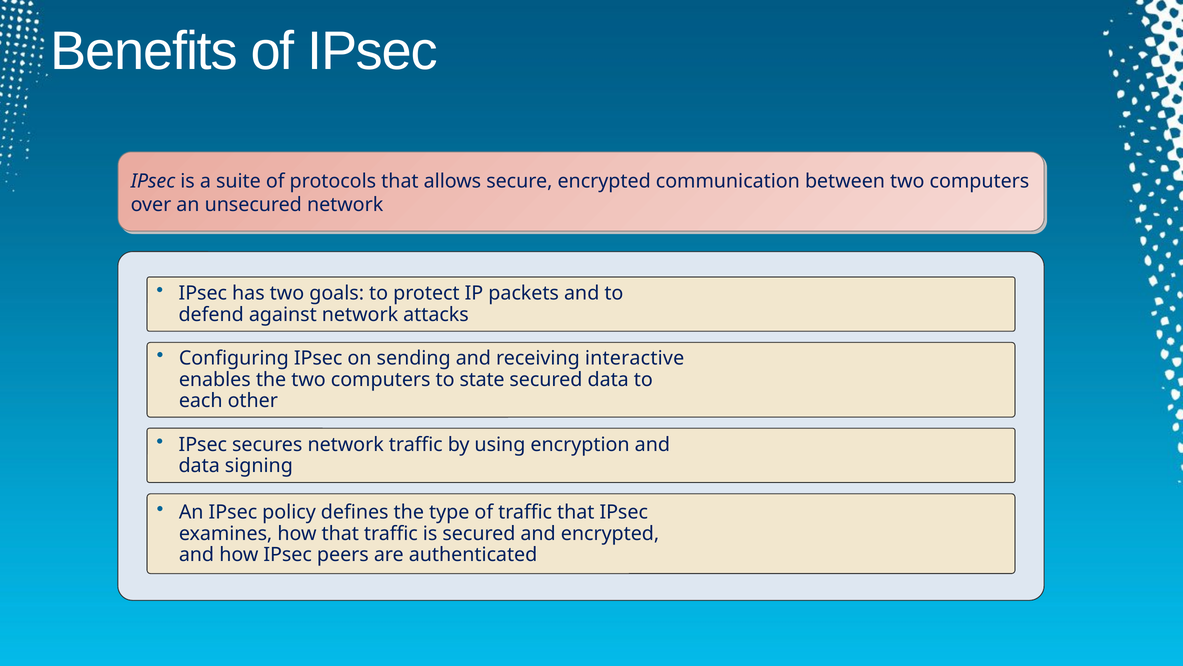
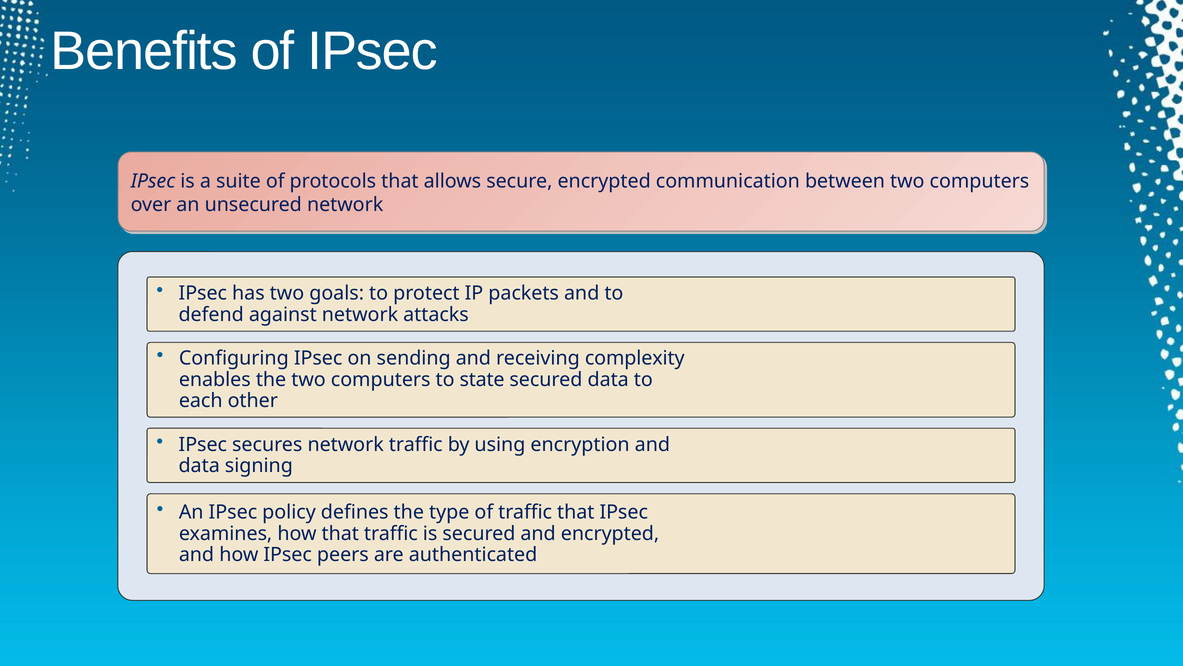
interactive: interactive -> complexity (635, 358)
